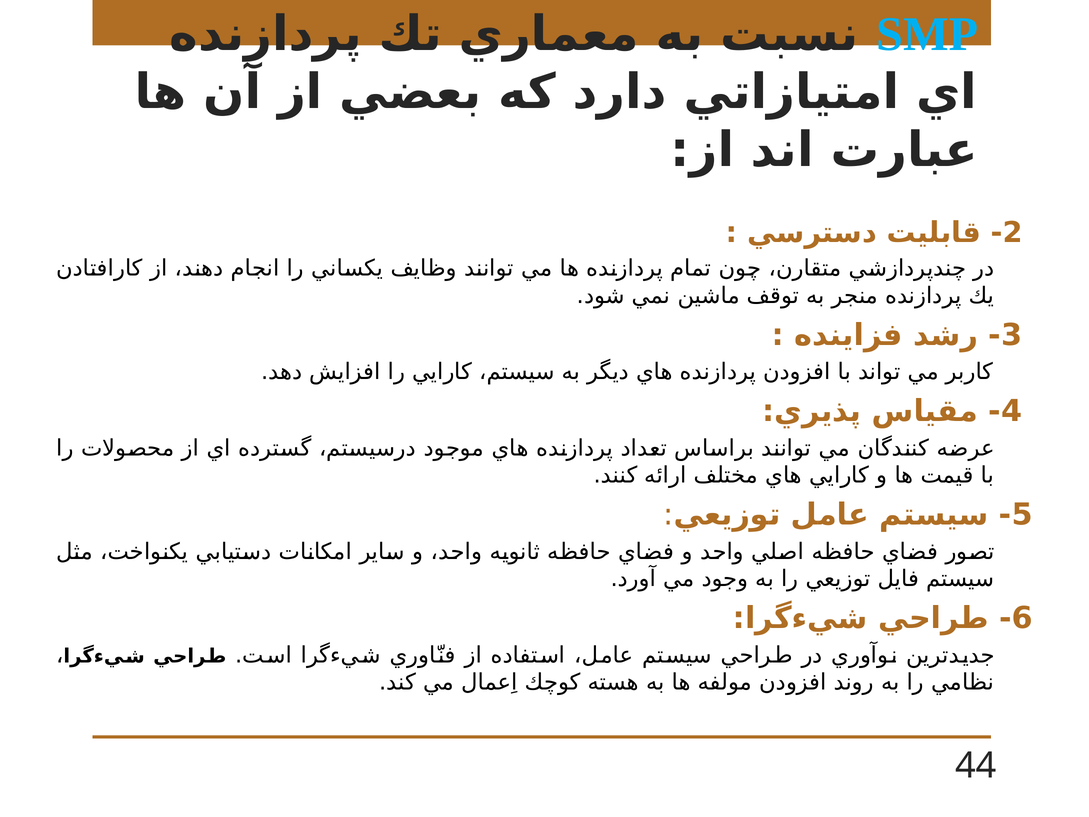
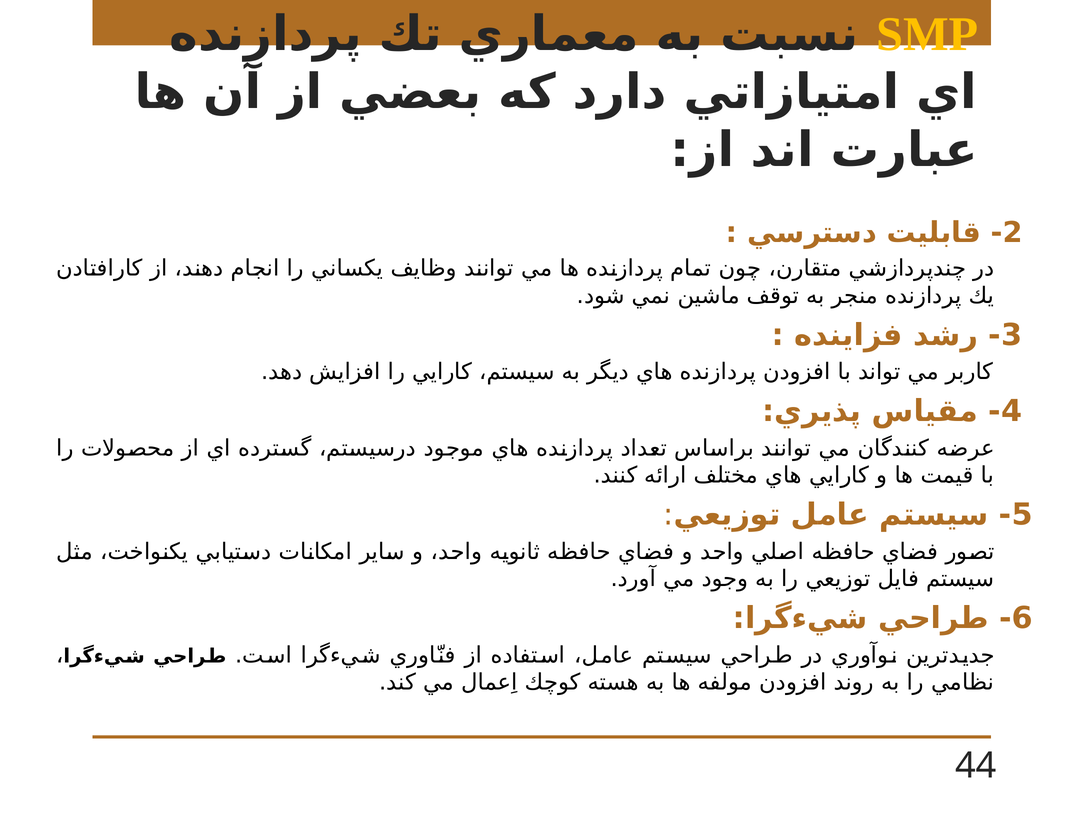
SMP colour: light blue -> yellow (927, 34)
